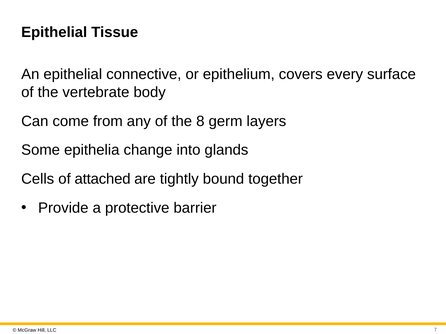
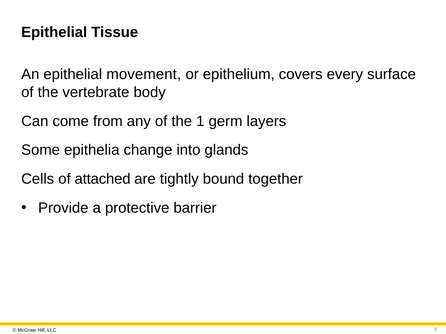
connective: connective -> movement (144, 74)
8: 8 -> 1 (200, 121)
